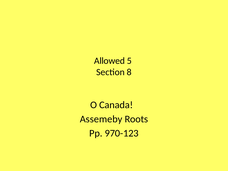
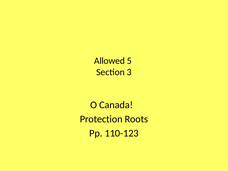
8: 8 -> 3 (129, 72)
Assemeby: Assemeby -> Protection (101, 119)
970-123: 970-123 -> 110-123 (122, 133)
